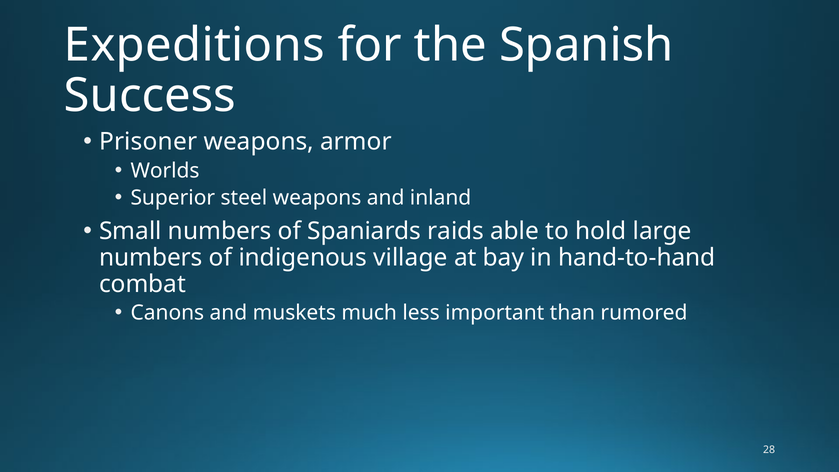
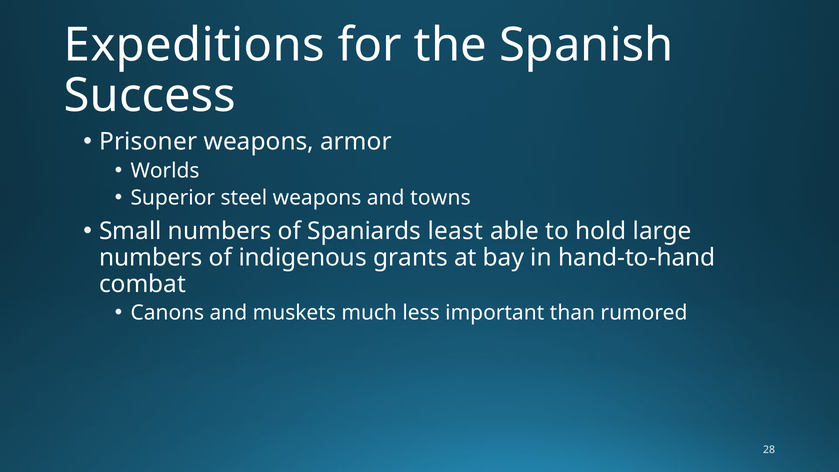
inland: inland -> towns (440, 198)
raids: raids -> least (455, 231)
village: village -> grants (410, 257)
